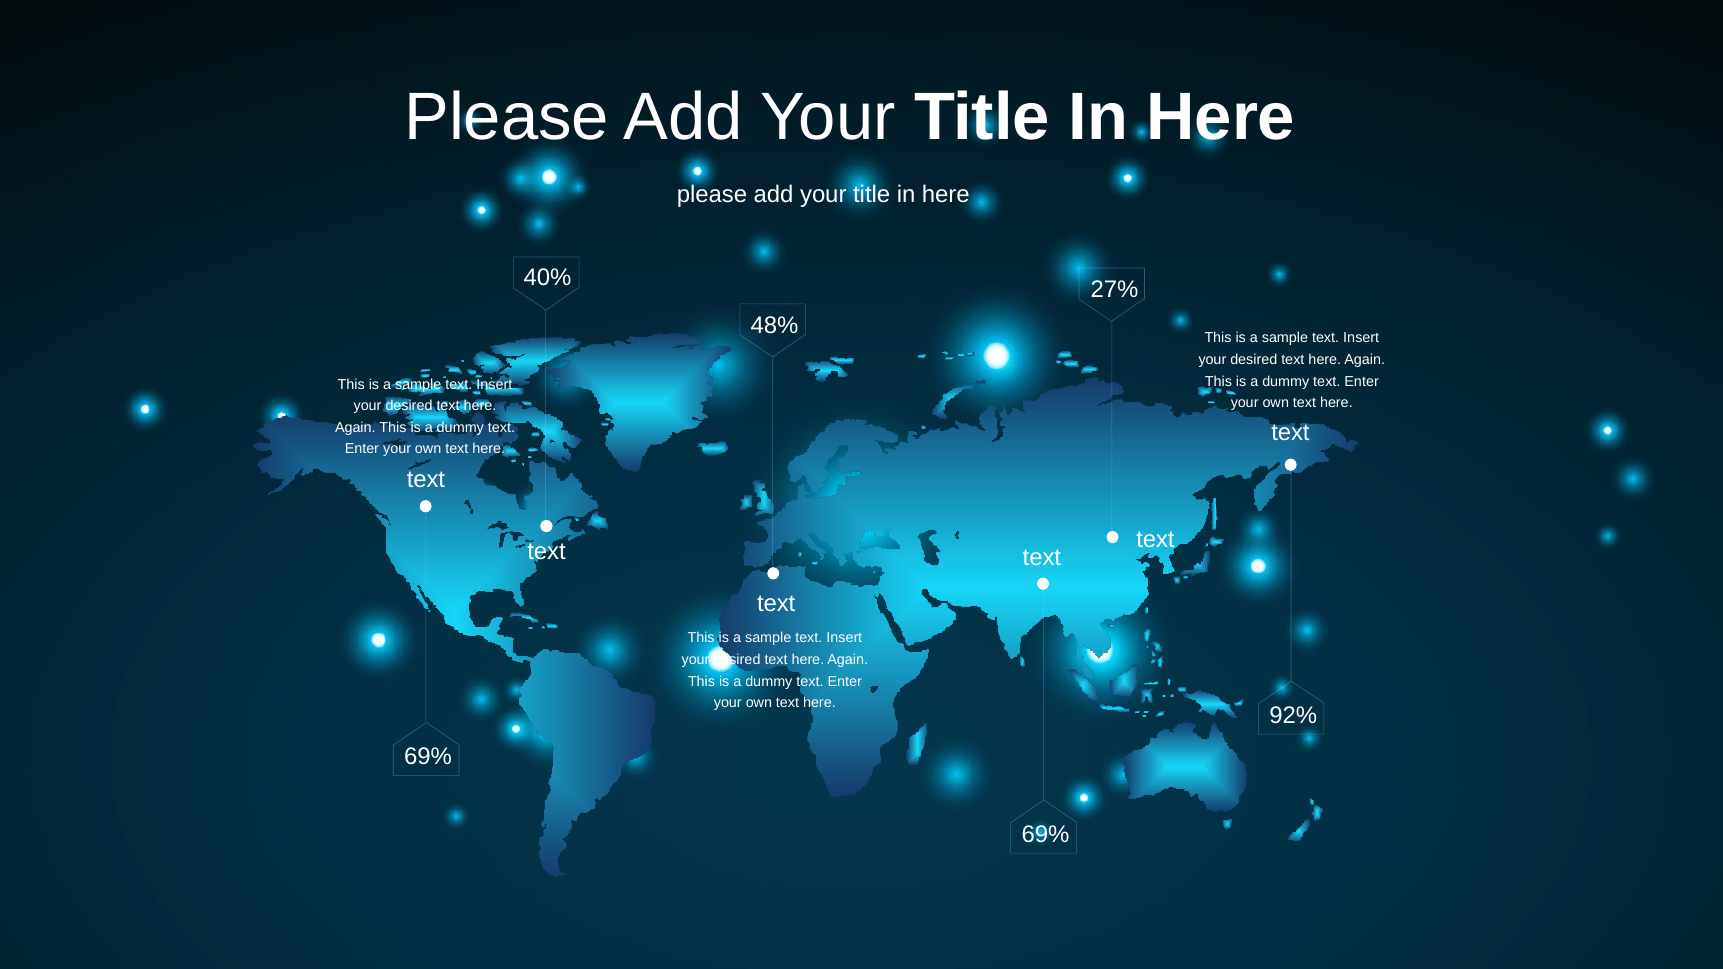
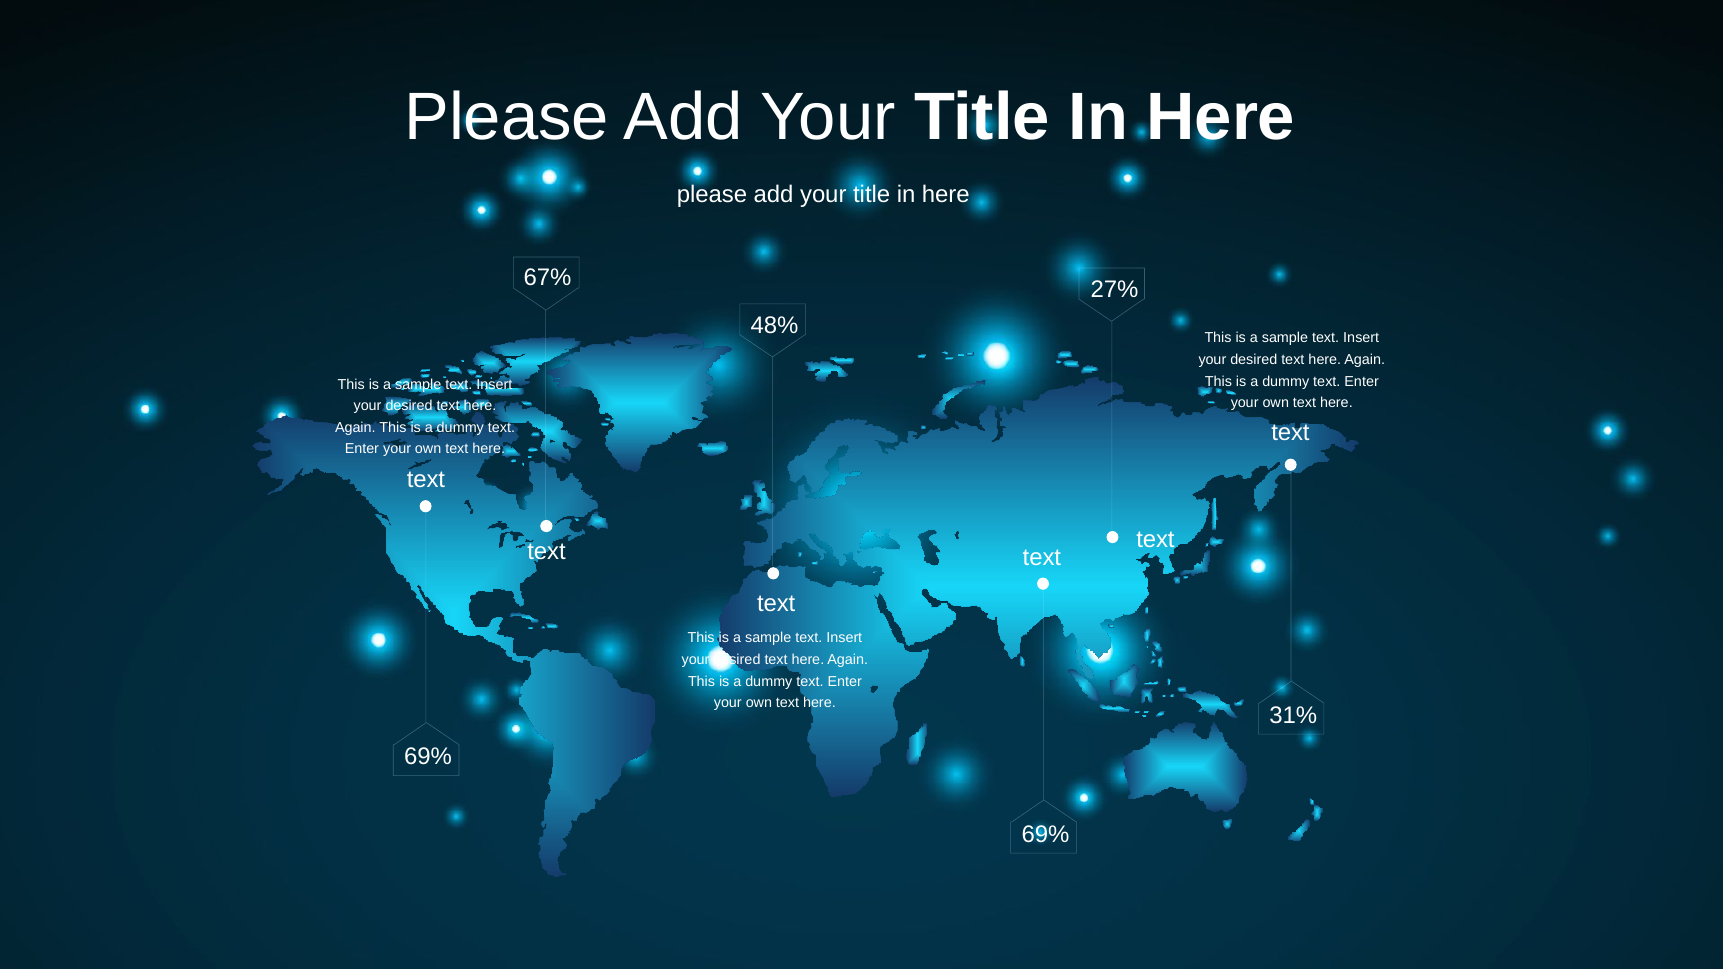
40%: 40% -> 67% (547, 278)
92%: 92% -> 31% (1293, 716)
